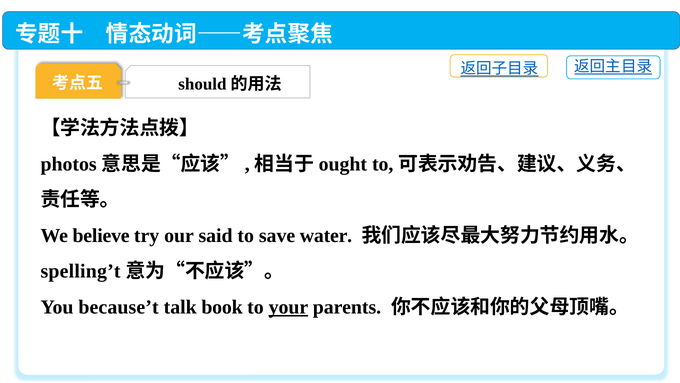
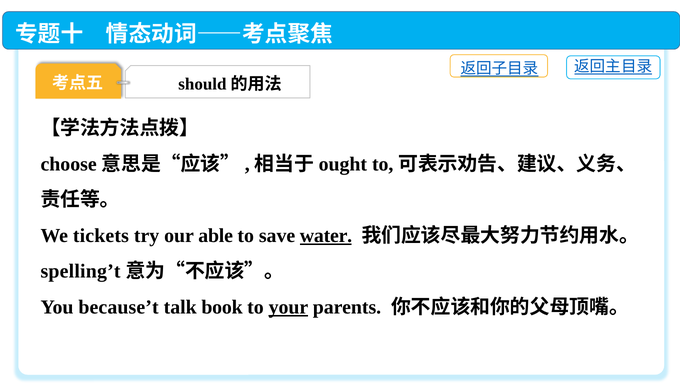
photos: photos -> choose (69, 164)
believe: believe -> tickets (101, 235)
said: said -> able (216, 235)
water underline: none -> present (326, 235)
